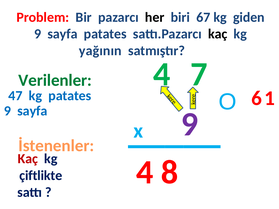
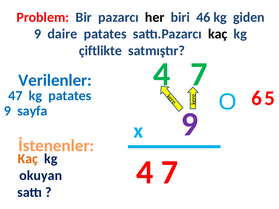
67: 67 -> 46 (203, 17)
sayfa: sayfa -> daire (62, 34)
yağının: yağının -> çiftlikte (100, 51)
Verilenler colour: green -> blue (55, 80)
1: 1 -> 5 (270, 98)
Kaç colour: red -> orange (28, 159)
4 8: 8 -> 7 (170, 172)
çiftlikte: çiftlikte -> okuyan (41, 176)
